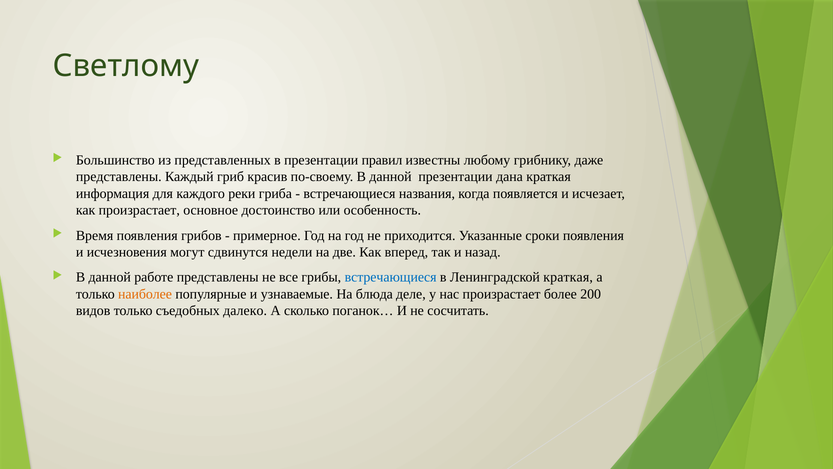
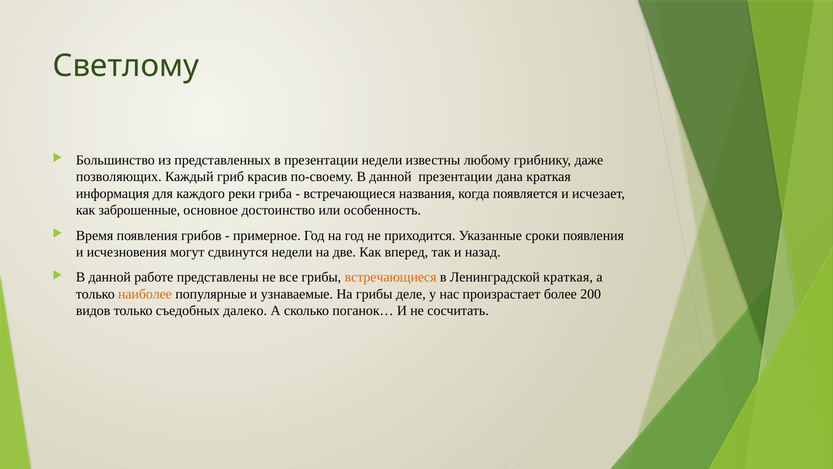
презентации правил: правил -> недели (382, 160)
представлены: представлены -> позволяющих (119, 177)
как произрастает: произрастает -> заброшенные (139, 210)
встречающиеся colour: blue -> orange (391, 277)
На блюда: блюда -> грибы (374, 294)
